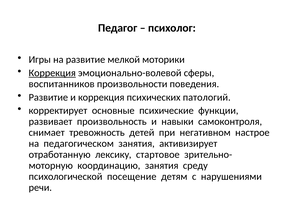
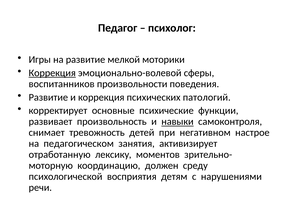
навыки underline: none -> present (177, 122)
стартовое: стартовое -> моментов (158, 155)
координацию занятия: занятия -> должен (162, 166)
посещение: посещение -> восприятия (132, 177)
